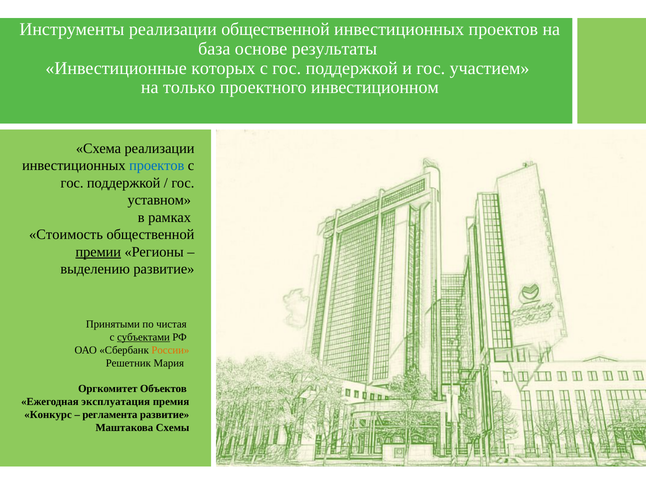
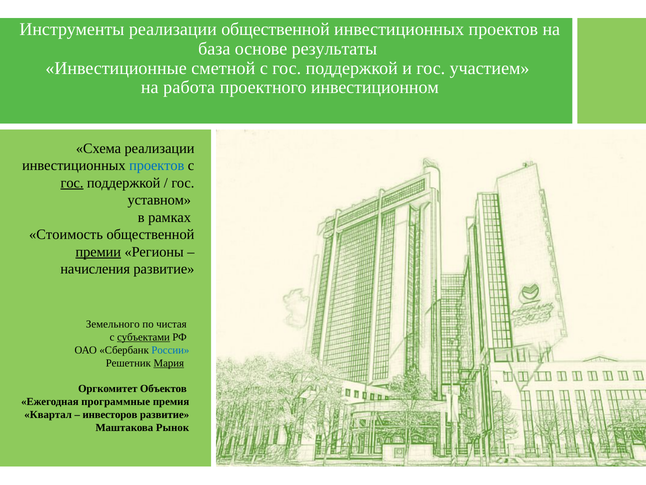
которых: которых -> сметной (223, 68)
только: только -> работа (189, 87)
гос underline: none -> present (72, 183)
выделению: выделению -> начисления (95, 269)
Принятыми: Принятыми -> Земельного (113, 324)
России colour: orange -> blue (170, 350)
Мария underline: none -> present (169, 363)
эксплуатация: эксплуатация -> программные (116, 401)
Конкурс: Конкурс -> Квартал (48, 414)
регламента: регламента -> инвесторов (110, 414)
Схемы: Схемы -> Рынок (173, 427)
